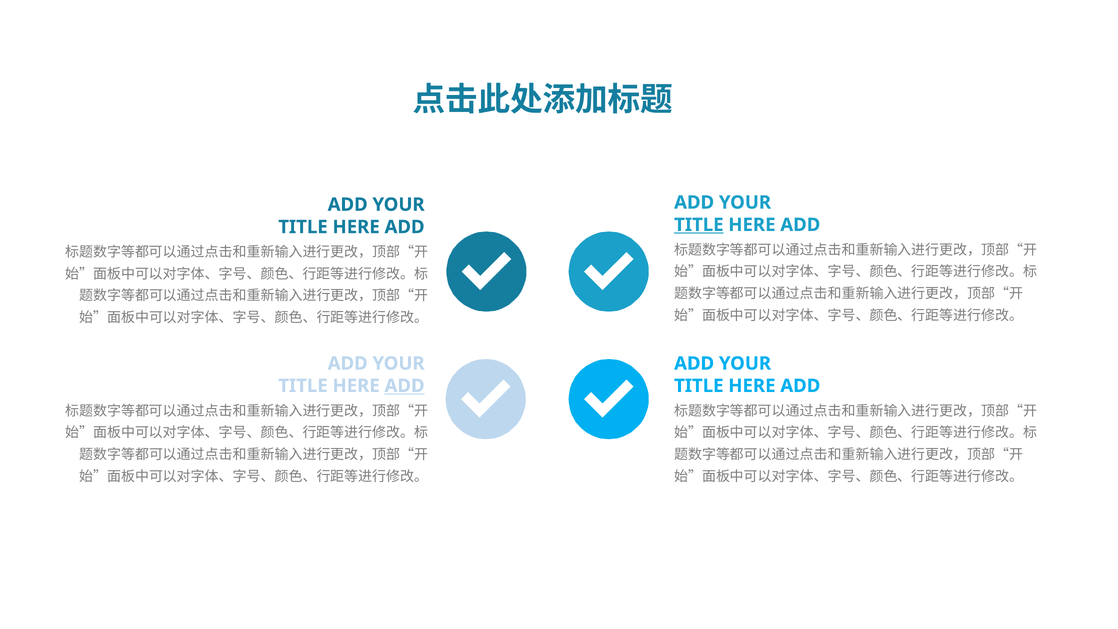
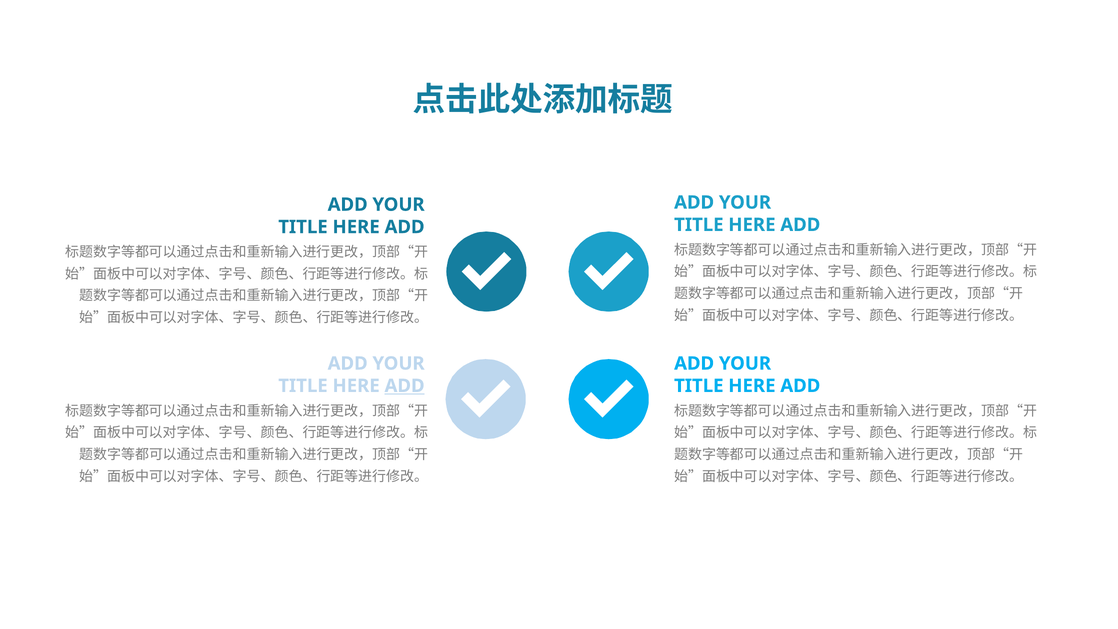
TITLE underline: present -> none (699, 225)
